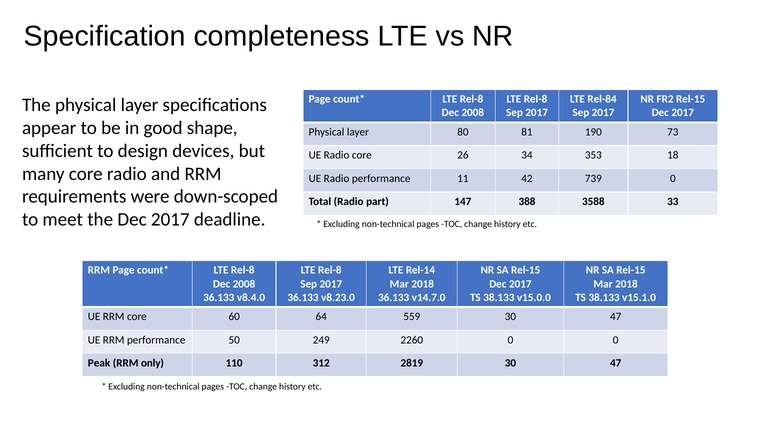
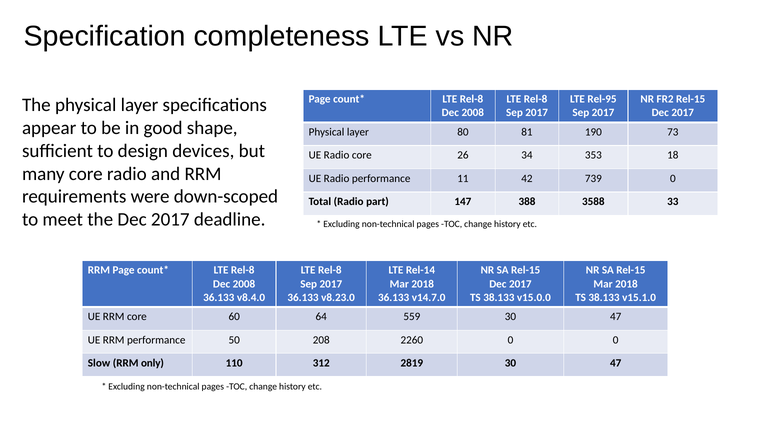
Rel-84: Rel-84 -> Rel-95 (602, 99)
249: 249 -> 208 (321, 340)
Peak: Peak -> Slow (99, 363)
